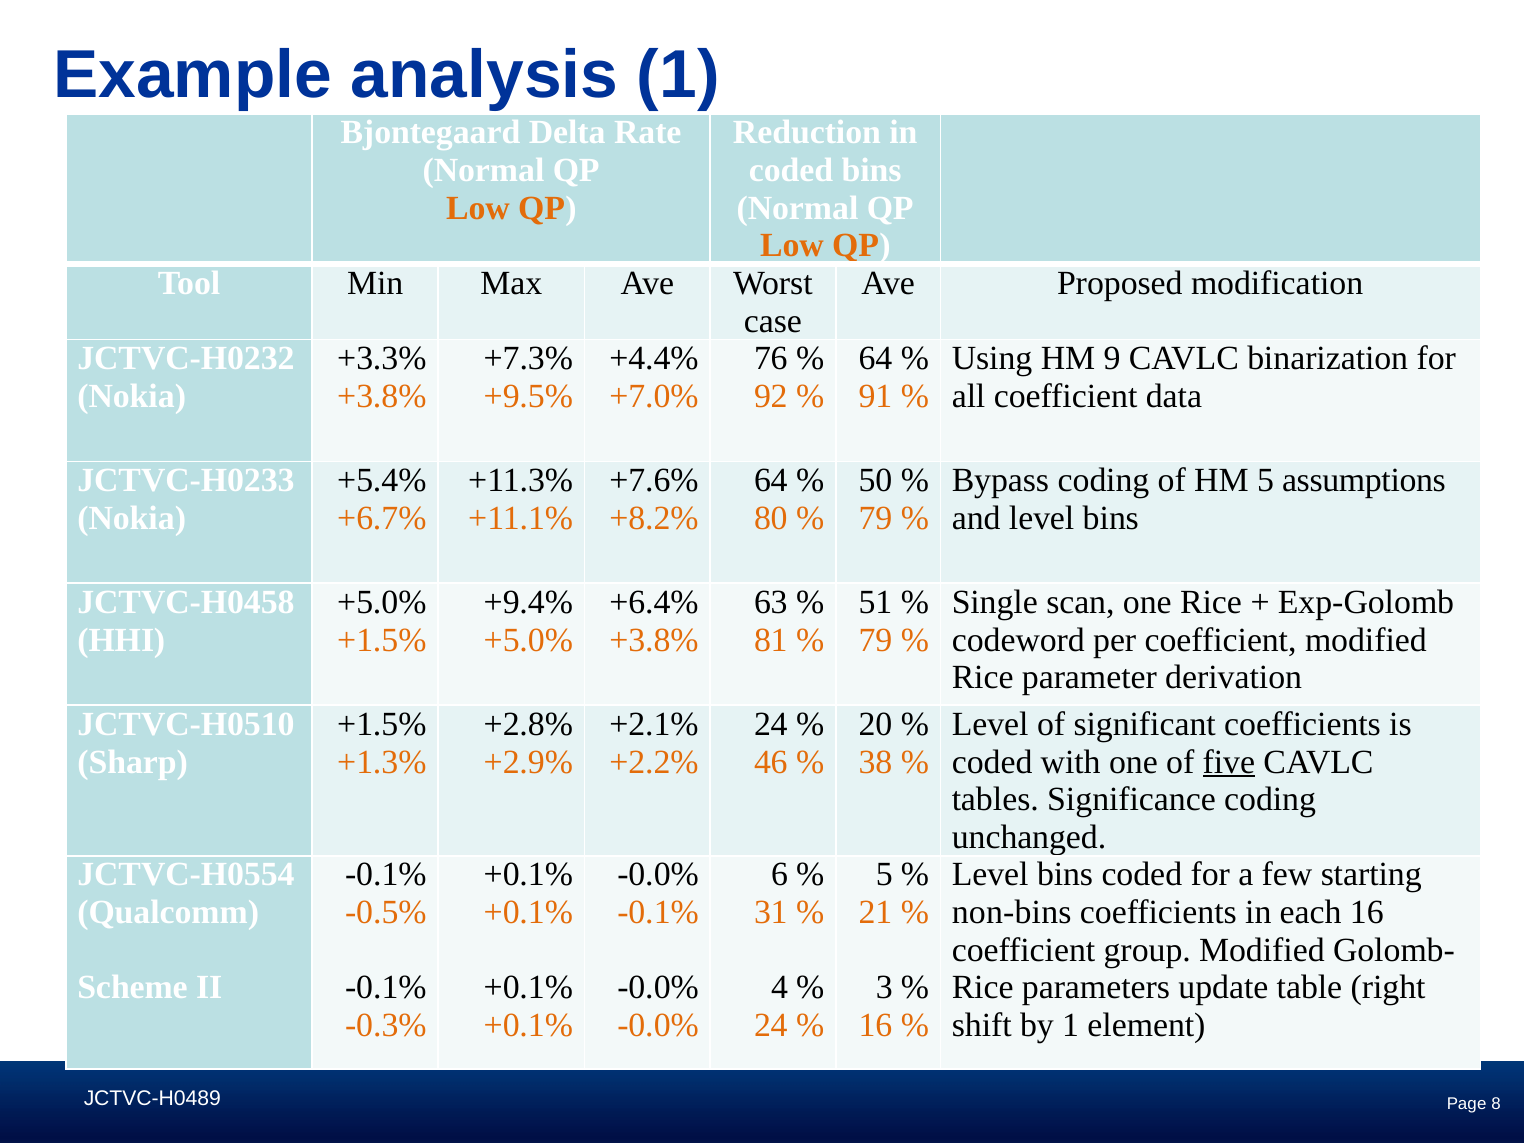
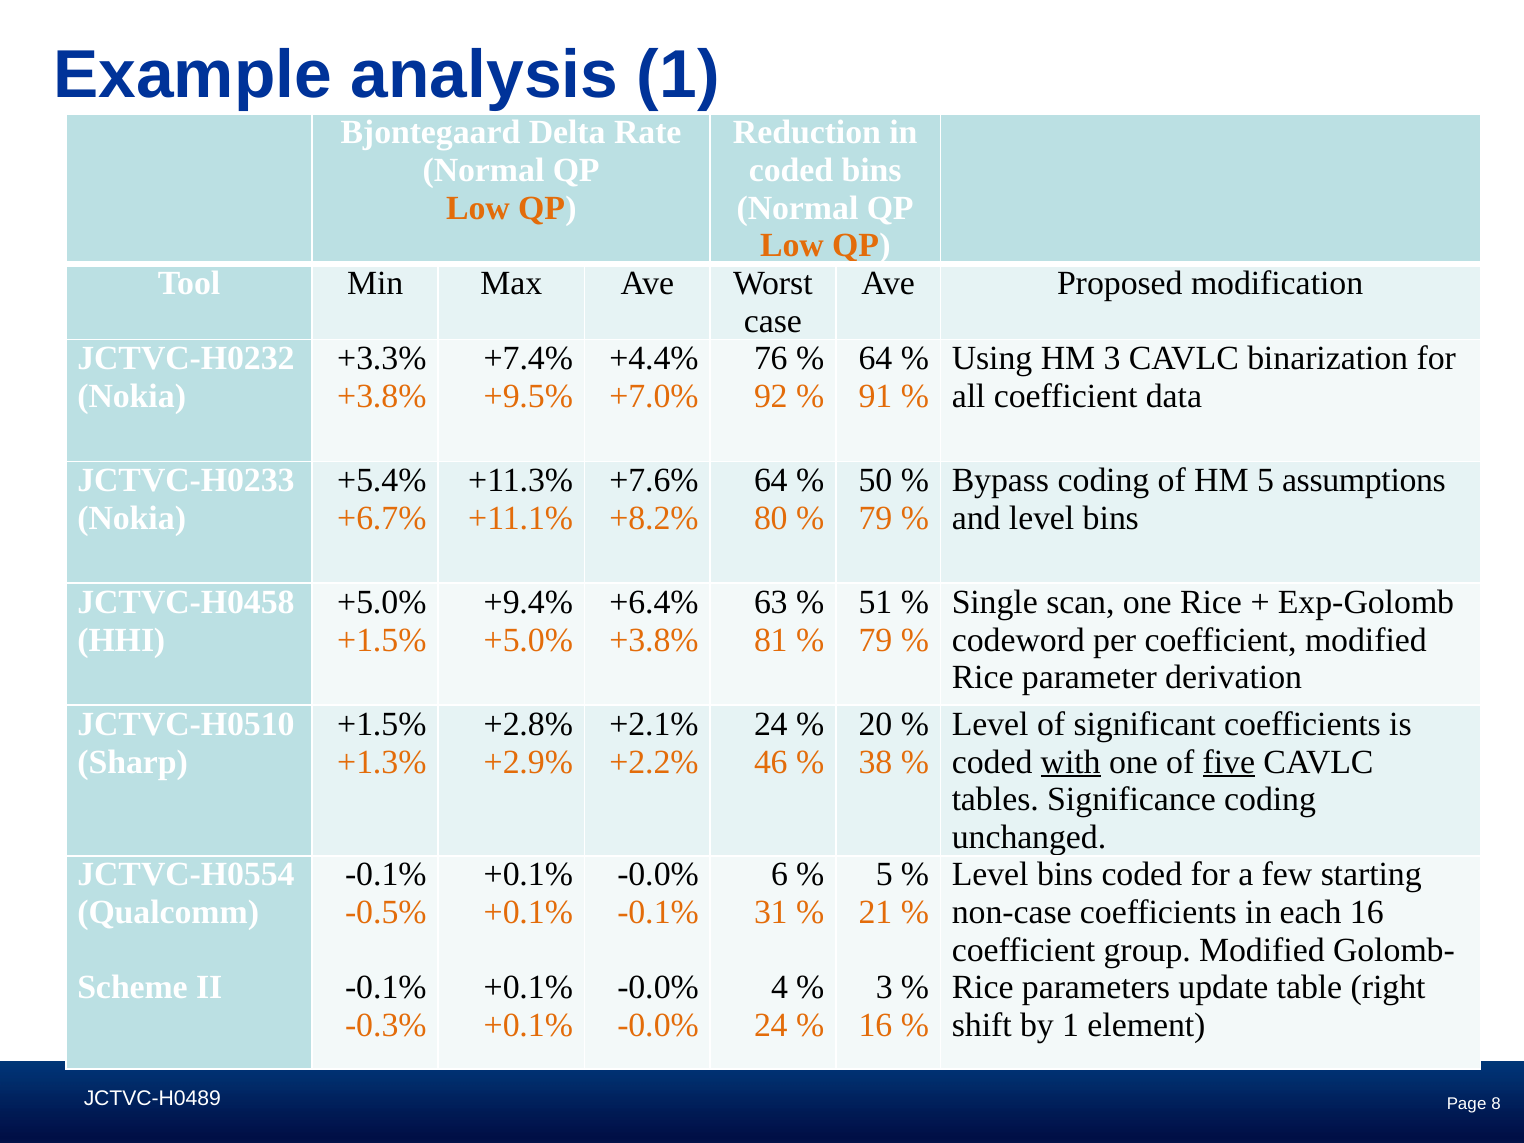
+7.3%: +7.3% -> +7.4% (528, 359)
HM 9: 9 -> 3 (1112, 359)
with underline: none -> present (1071, 762)
non-bins: non-bins -> non-case (1012, 912)
